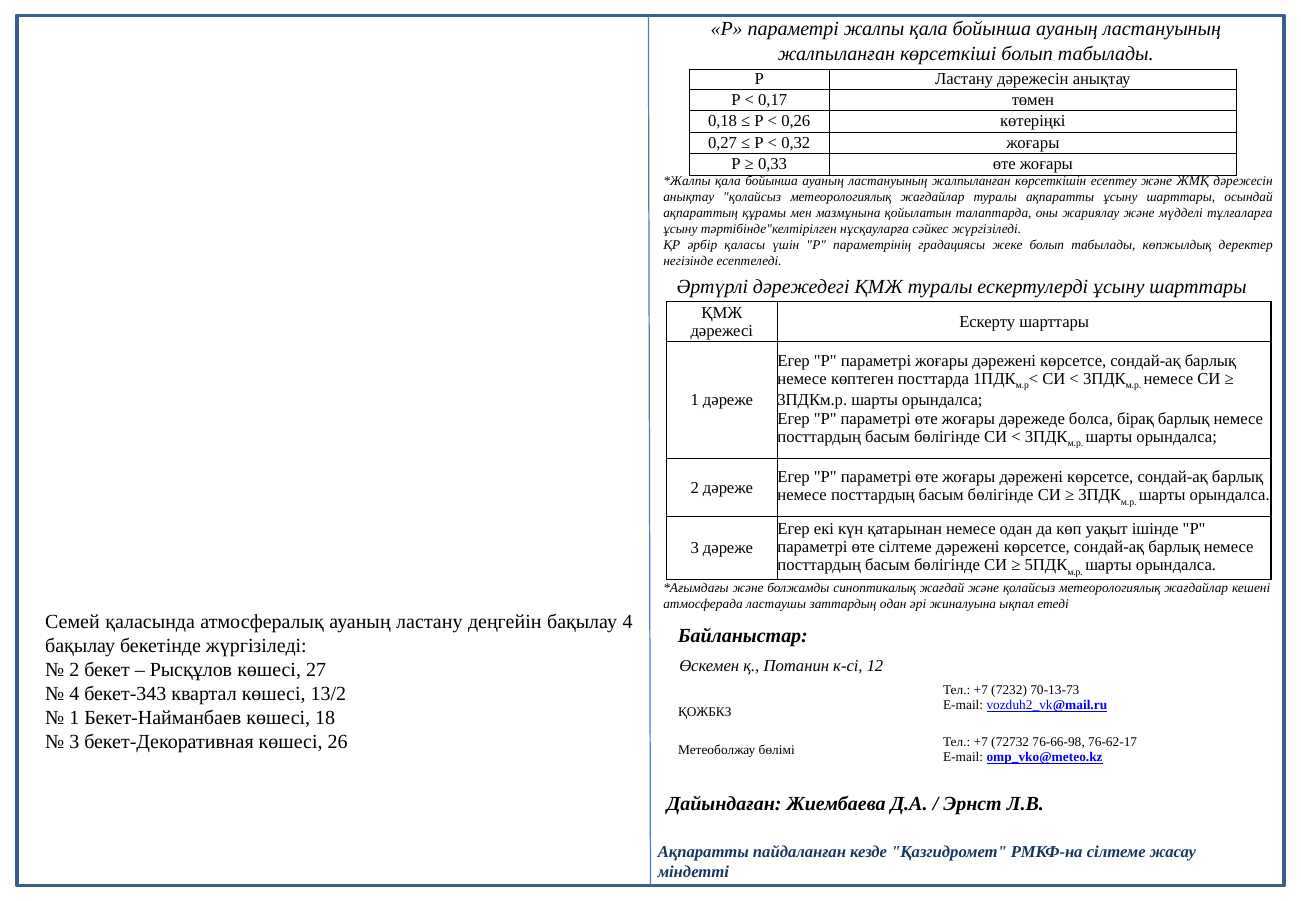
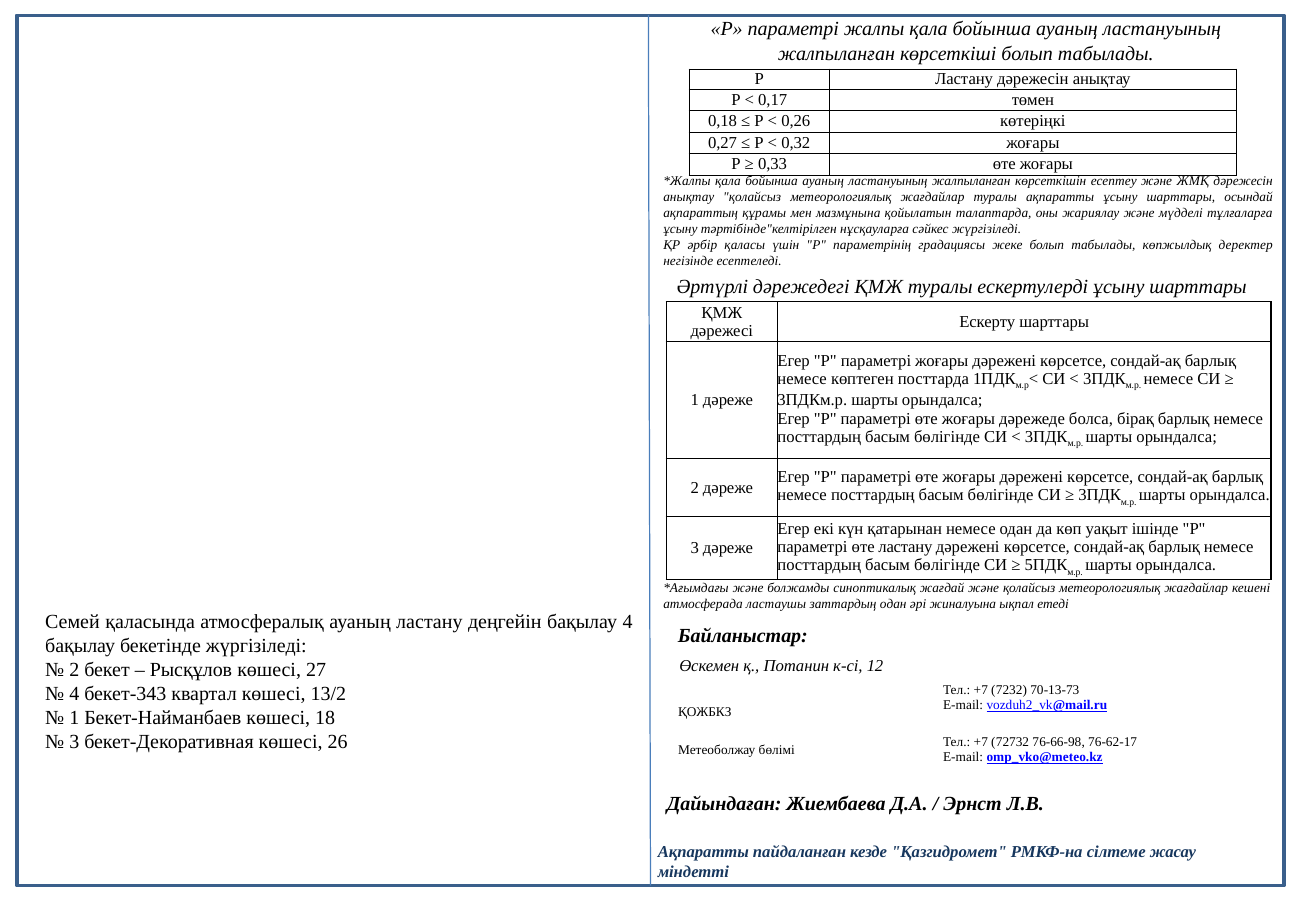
өте сілтеме: сілтеме -> ластану (905, 547)
